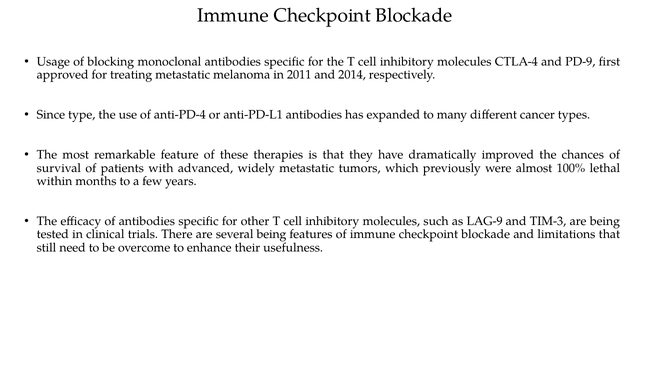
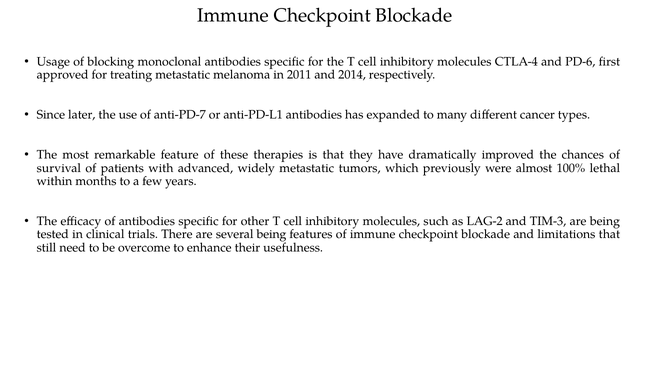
PD-9: PD-9 -> PD-6 (580, 62)
type: type -> later (82, 115)
anti-PD-4: anti-PD-4 -> anti-PD-7 (180, 115)
LAG-9: LAG-9 -> LAG-2 (485, 221)
